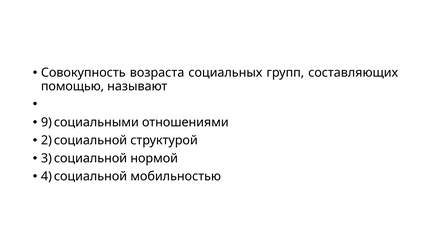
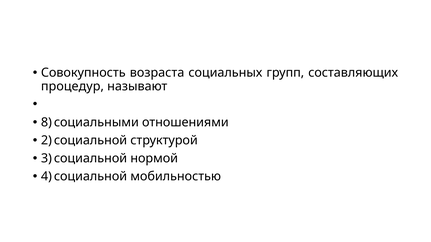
помощью: помощью -> процедур (72, 86)
9: 9 -> 8 (46, 123)
